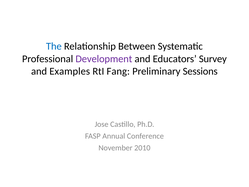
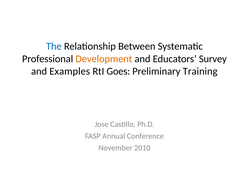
Development colour: purple -> orange (104, 59)
Fang: Fang -> Goes (118, 71)
Sessions: Sessions -> Training (200, 71)
